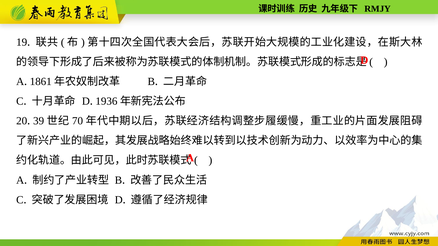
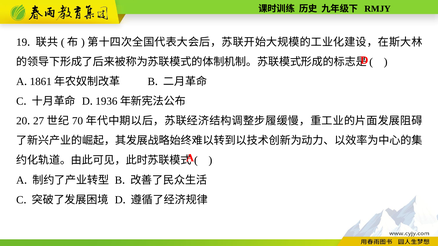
39: 39 -> 27 (39, 121)
